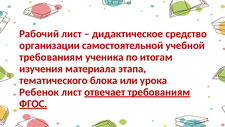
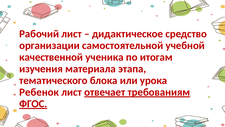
требованиям: требованиям -> качественной (51, 57)
